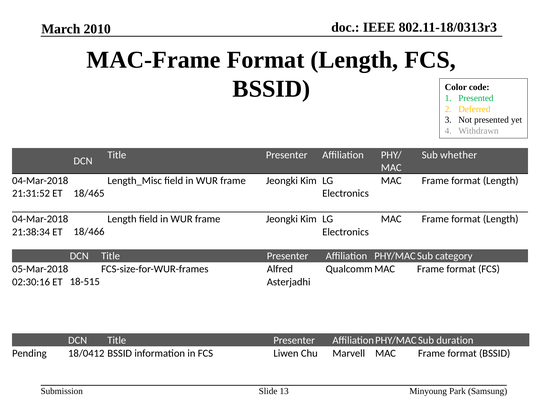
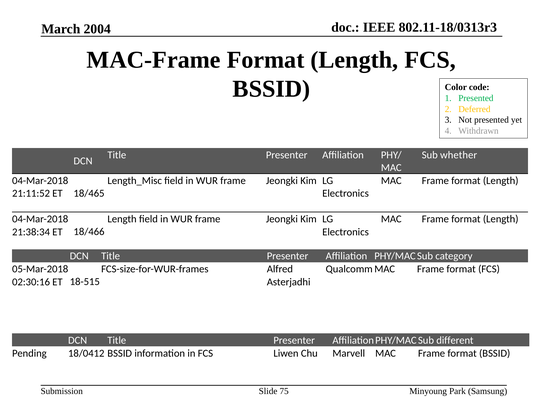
2010: 2010 -> 2004 (97, 29)
21:31:52: 21:31:52 -> 21:11:52 (31, 193)
duration: duration -> different (455, 340)
13: 13 -> 75 (284, 391)
